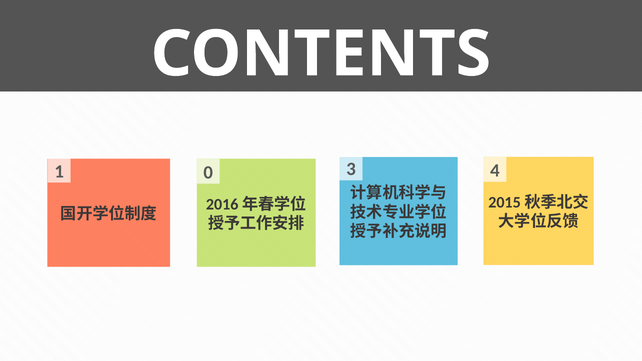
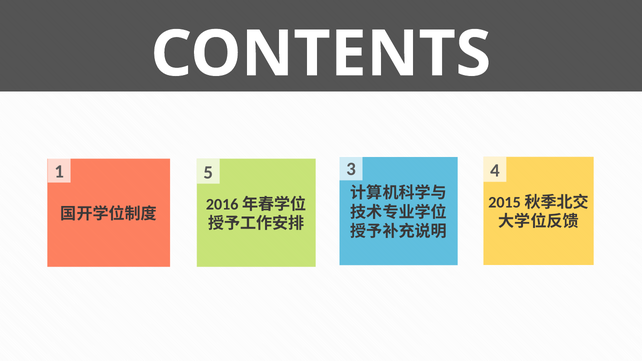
0: 0 -> 5 (208, 173)
